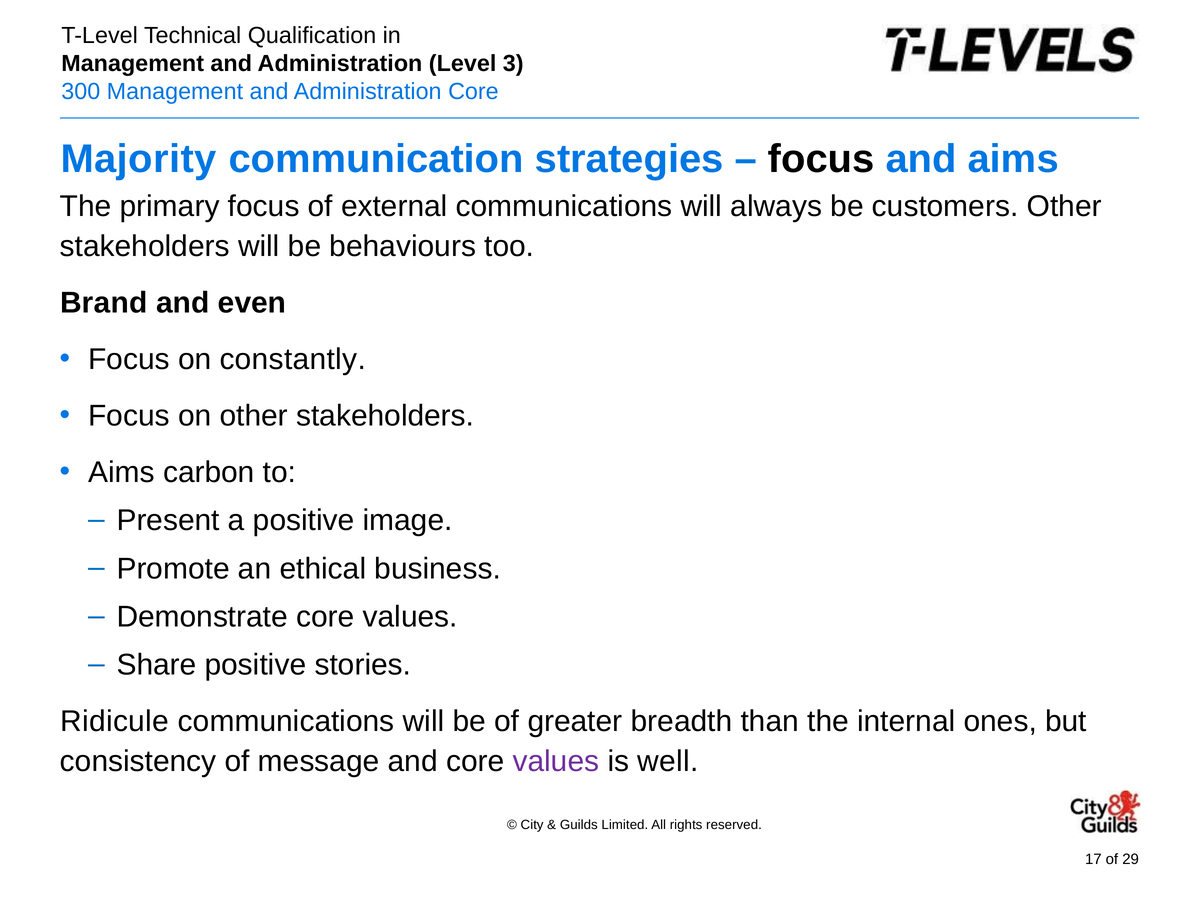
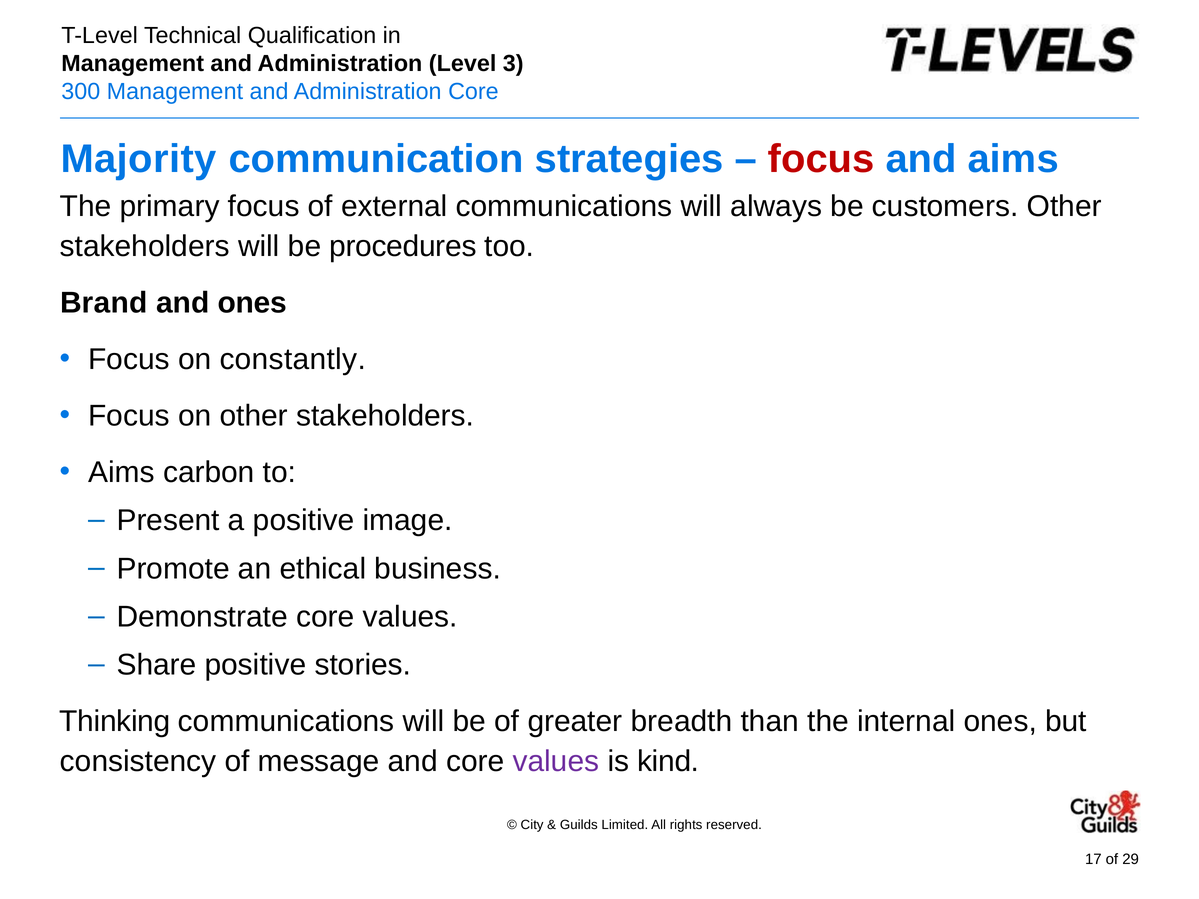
focus colour: black -> red (821, 159)
behaviours: behaviours -> procedures (403, 246)
and even: even -> ones (252, 303)
Ridicule: Ridicule -> Thinking (115, 722)
well: well -> kind (668, 762)
